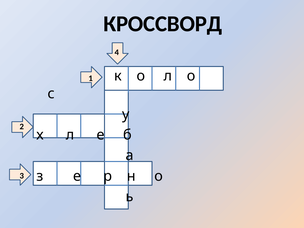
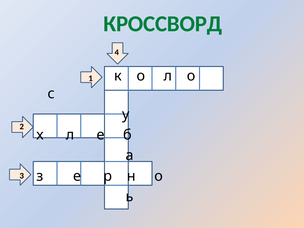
КРОССВОРД colour: black -> green (163, 24)
